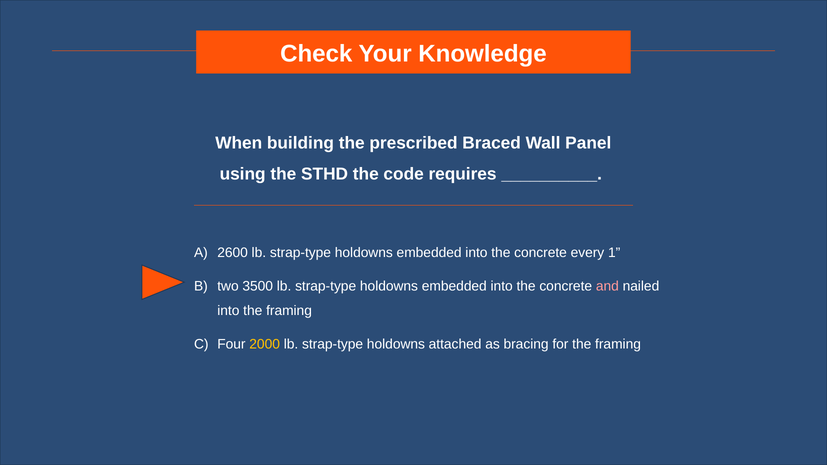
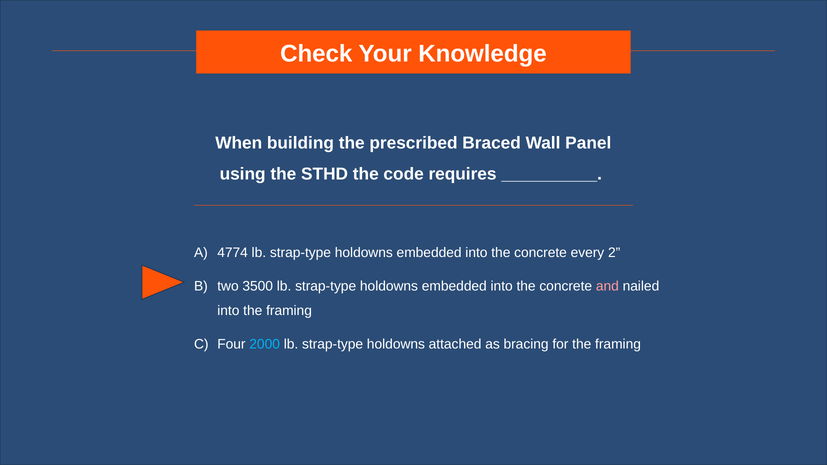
2600: 2600 -> 4774 (233, 253)
1: 1 -> 2 (614, 253)
2000 colour: yellow -> light blue (265, 344)
